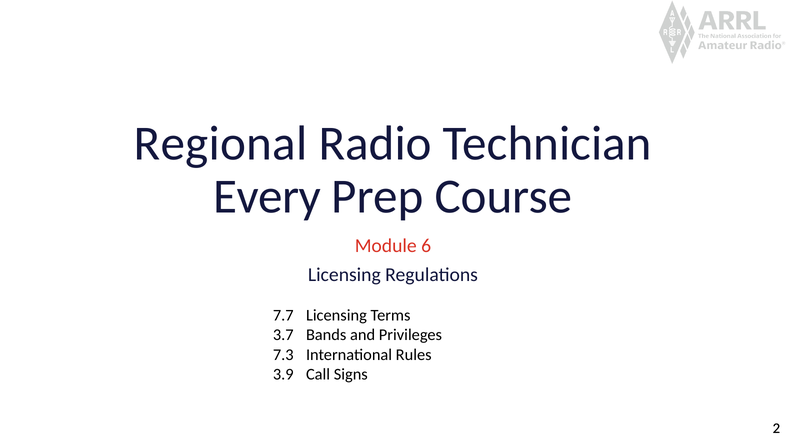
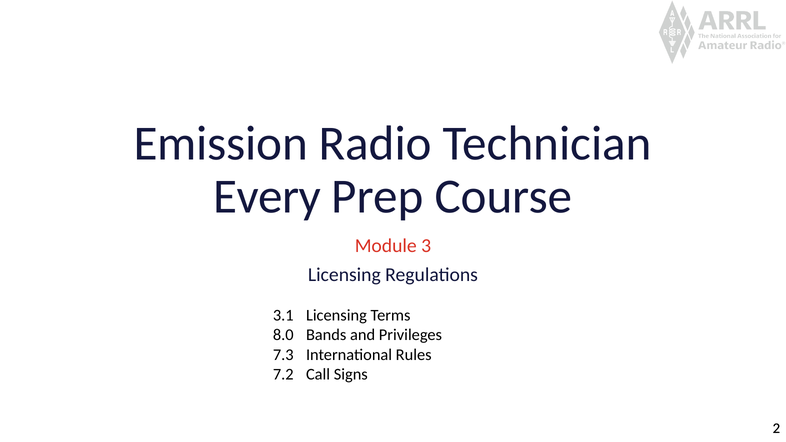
Regional: Regional -> Emission (221, 143)
6: 6 -> 3 (426, 246)
7.7: 7.7 -> 3.1 (283, 315)
3.7: 3.7 -> 8.0 (283, 335)
3.9: 3.9 -> 7.2 (283, 374)
